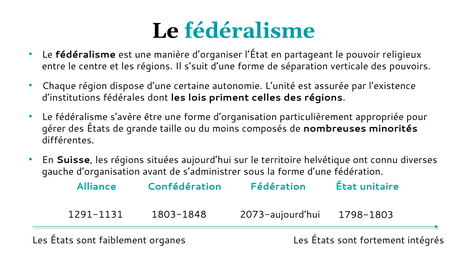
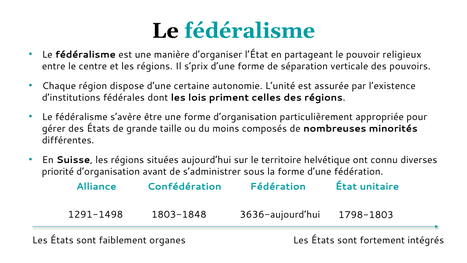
s’suit: s’suit -> s’prix (196, 66)
gauche: gauche -> priorité (58, 171)
1291-1131: 1291-1131 -> 1291-1498 (95, 214)
2073-aujourd’hui: 2073-aujourd’hui -> 3636-aujourd’hui (280, 214)
